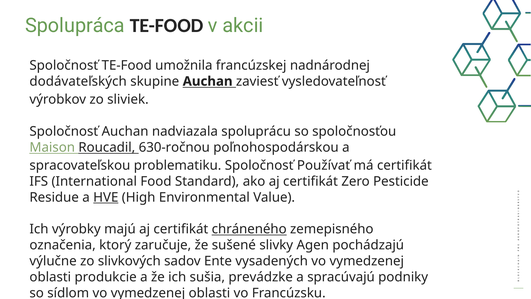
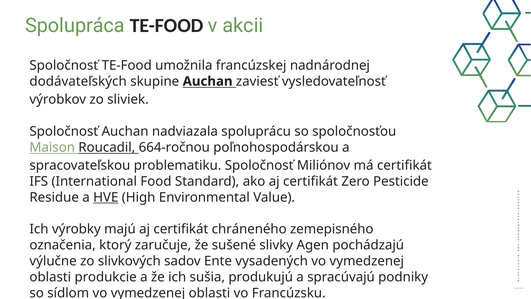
630-ročnou: 630-ročnou -> 664-ročnou (174, 147)
Používať: Používať -> Miliónov (324, 165)
chráneného underline: present -> none (249, 229)
prevádzke: prevádzke -> produkujú (261, 277)
